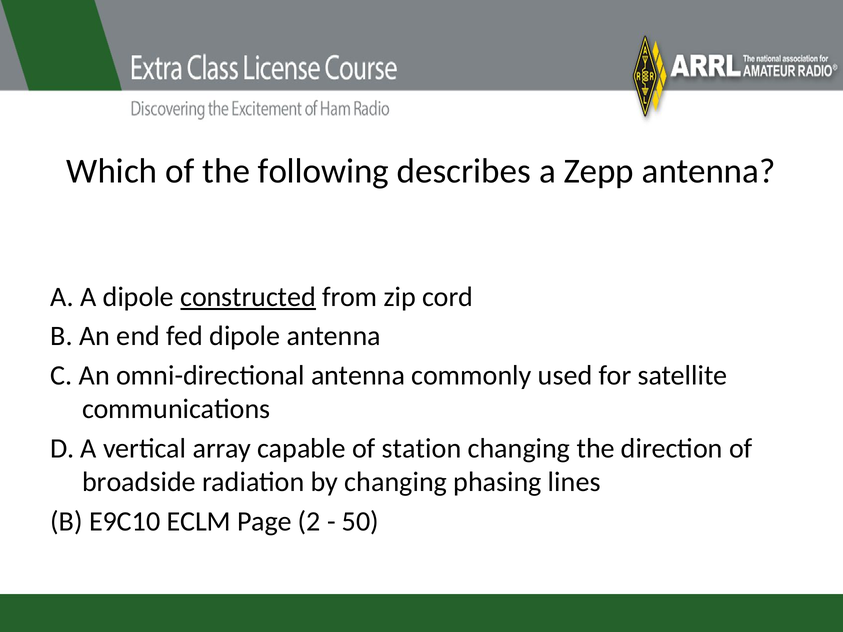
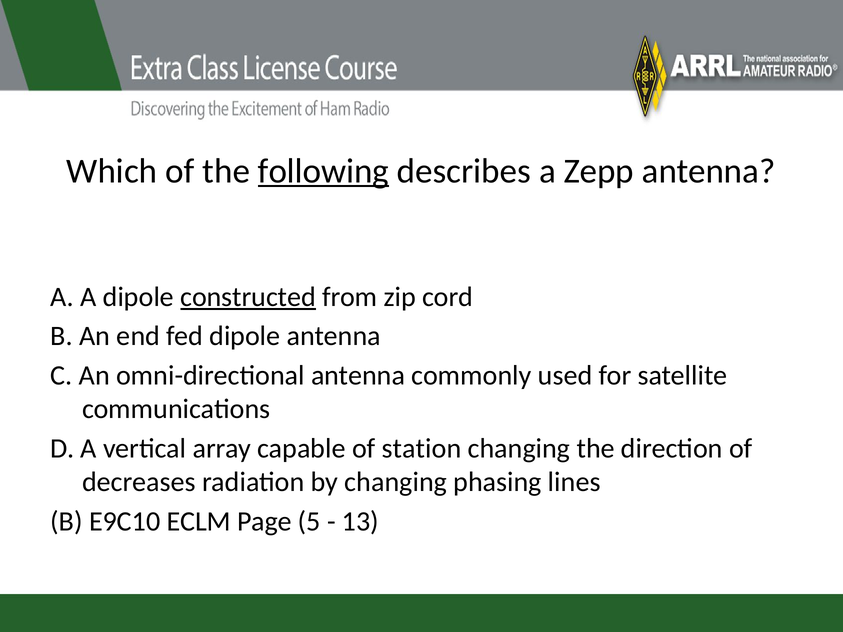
following underline: none -> present (323, 171)
broadside: broadside -> decreases (139, 482)
2: 2 -> 5 (309, 522)
50: 50 -> 13 (360, 522)
